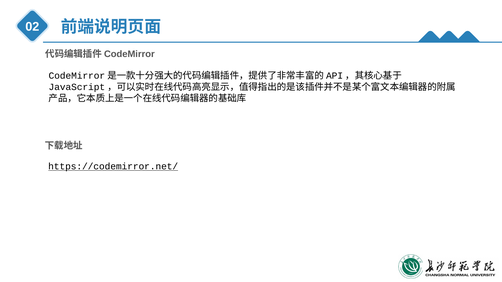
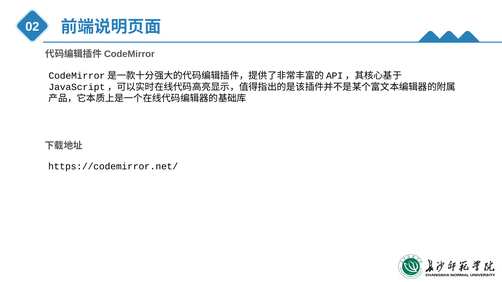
https://codemirror.net/ underline: present -> none (113, 167)
